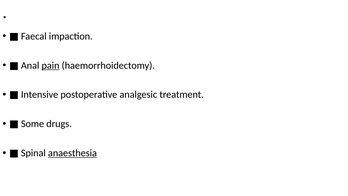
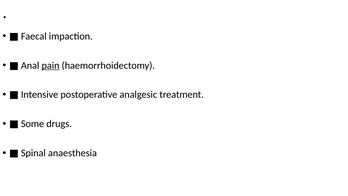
anaesthesia underline: present -> none (72, 153)
